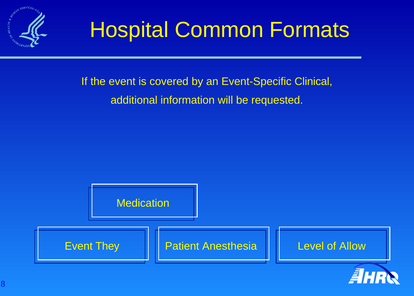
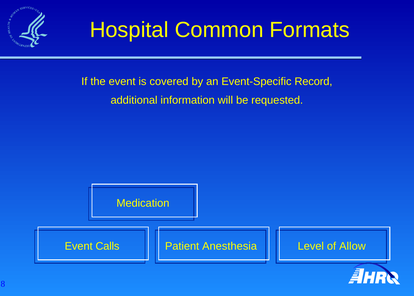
Clinical: Clinical -> Record (313, 82)
They: They -> Calls (107, 246)
